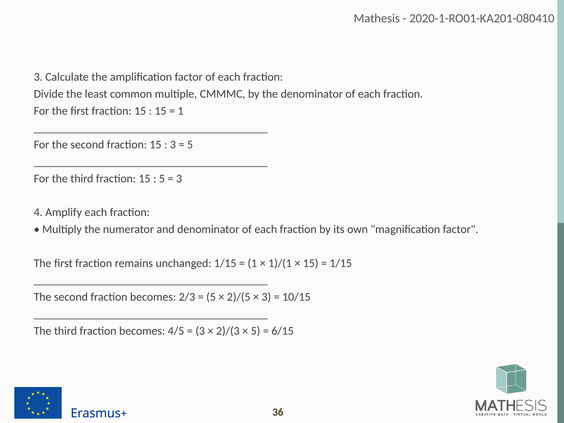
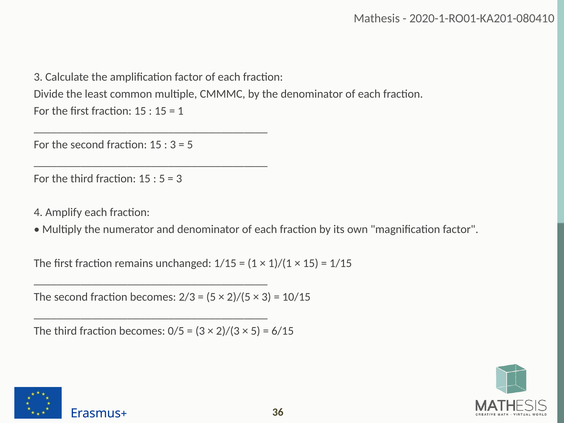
4/5: 4/5 -> 0/5 (176, 331)
